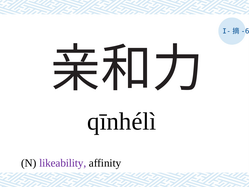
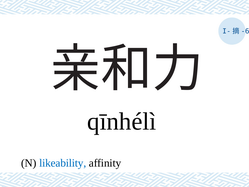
likeability colour: purple -> blue (63, 163)
